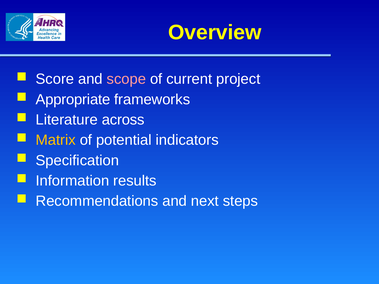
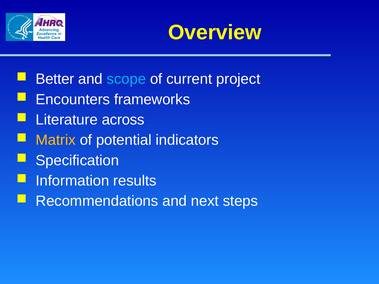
Score: Score -> Better (55, 79)
scope colour: pink -> light blue (126, 79)
Appropriate: Appropriate -> Encounters (73, 100)
